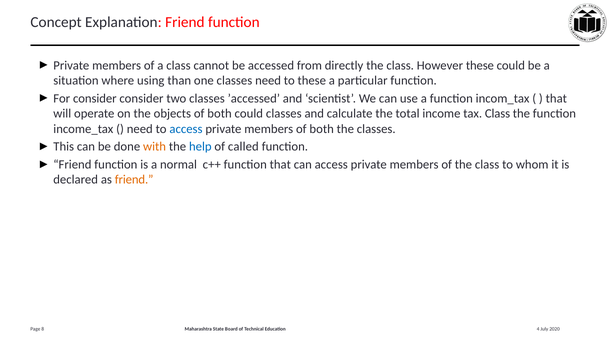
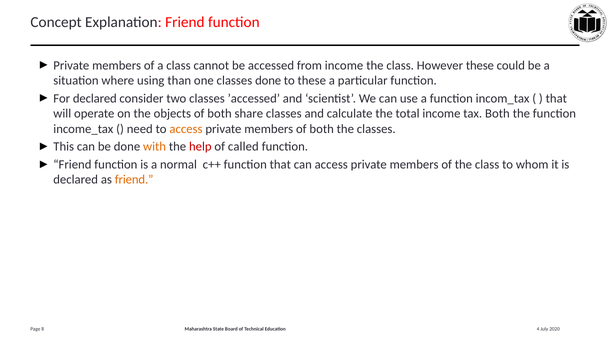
from directly: directly -> income (344, 65)
classes need: need -> done (268, 81)
For consider: consider -> declared (95, 98)
both could: could -> share (249, 114)
tax Class: Class -> Both (497, 114)
access colour: blue -> orange (186, 129)
help colour: blue -> red (200, 147)
